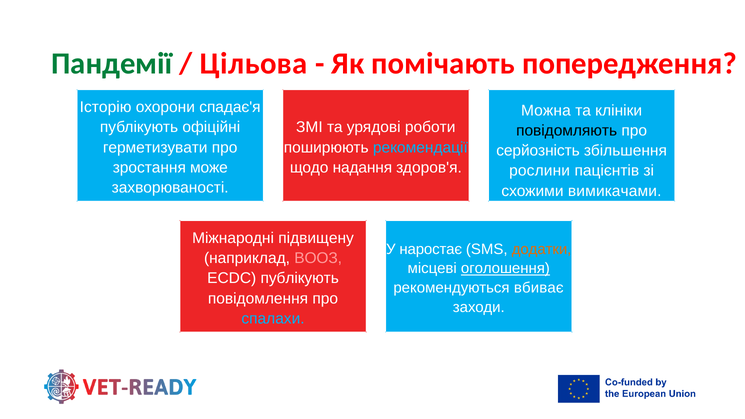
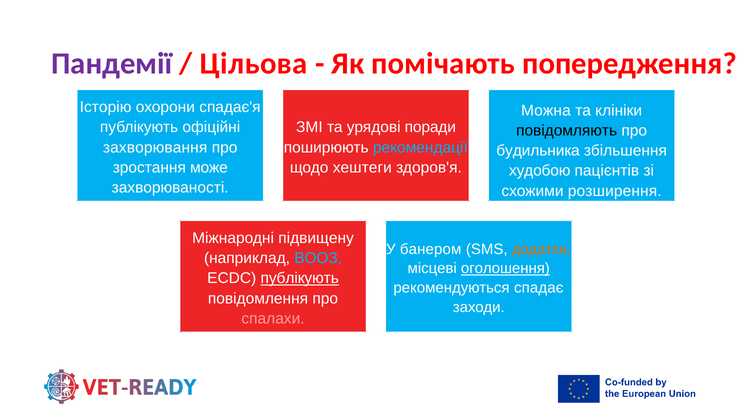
Пандемії colour: green -> purple (112, 64)
роботи: роботи -> поради (430, 127)
герметизувати: герметизувати -> захворювання (155, 147)
серйозність: серйозність -> будильника (538, 151)
надання: надання -> хештеги (362, 168)
рослини: рослини -> худобою (540, 171)
вимикачами: вимикачами -> розширення (615, 191)
наростає: наростає -> банером (431, 249)
ВООЗ colour: pink -> light blue (318, 258)
публікують underline: none -> present (300, 278)
вбиває: вбиває -> спадає (539, 288)
спалахи colour: light blue -> pink (273, 319)
